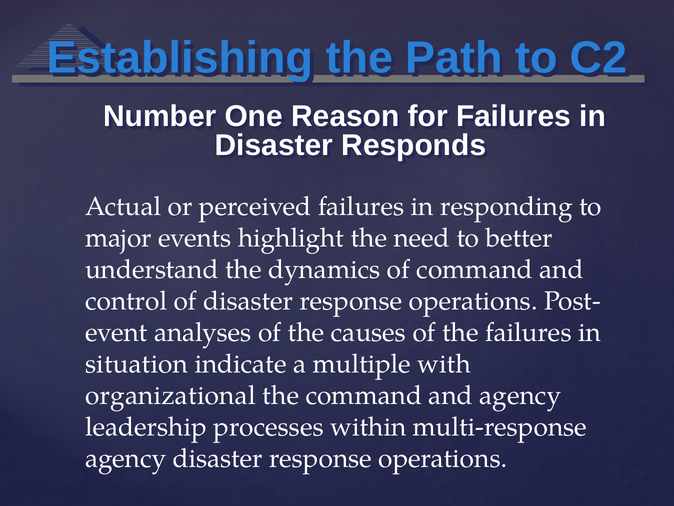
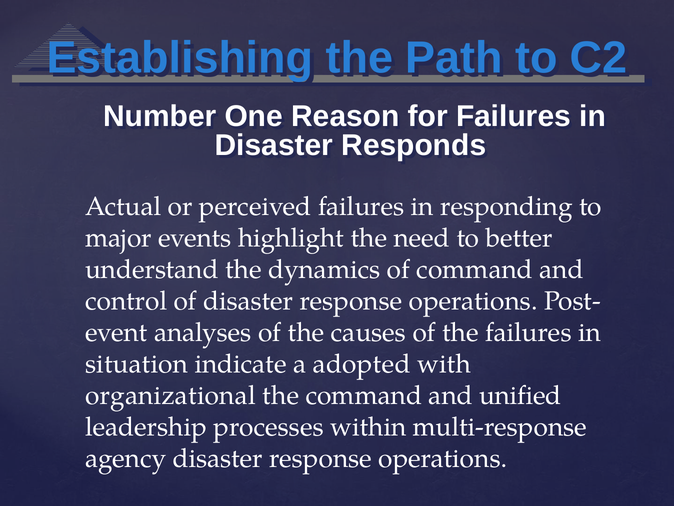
multiple: multiple -> adopted (362, 364)
and agency: agency -> unified (520, 395)
